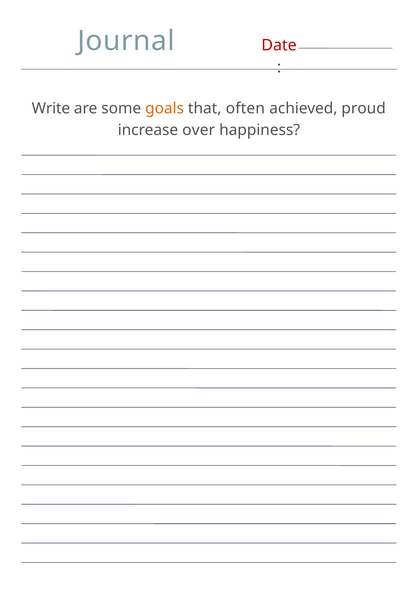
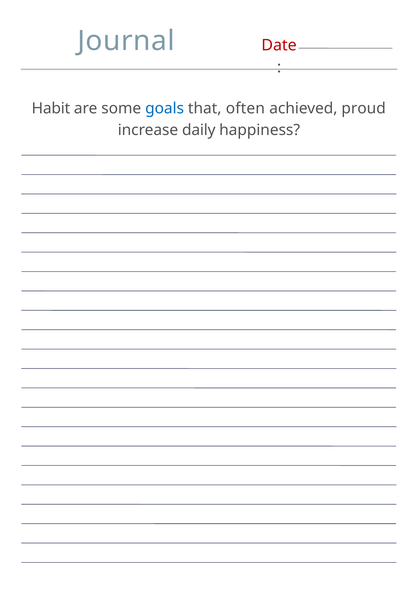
Write: Write -> Habit (51, 108)
goals colour: orange -> blue (165, 108)
over: over -> daily (199, 130)
